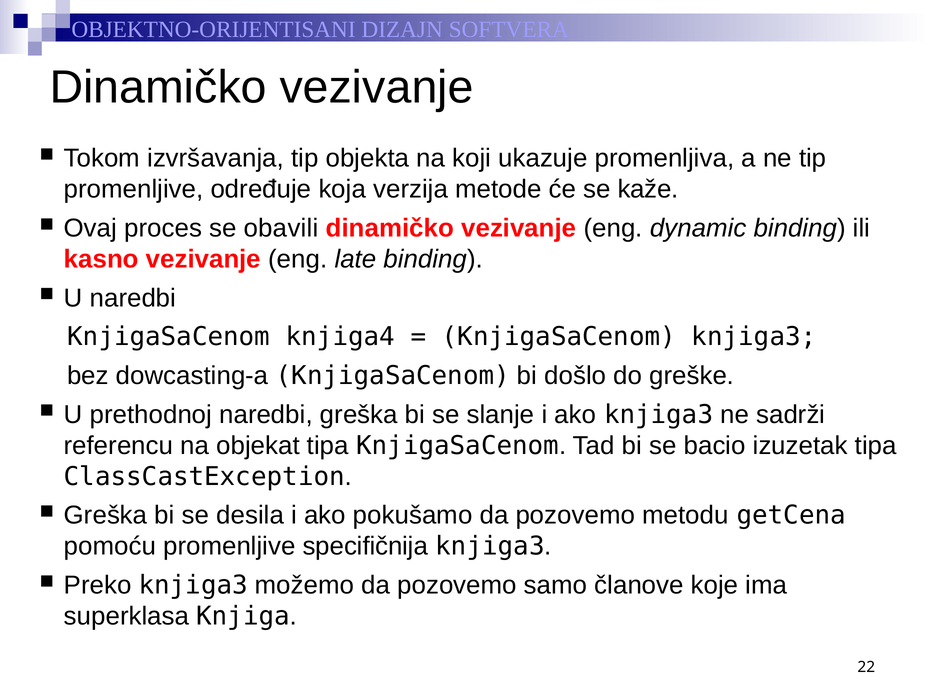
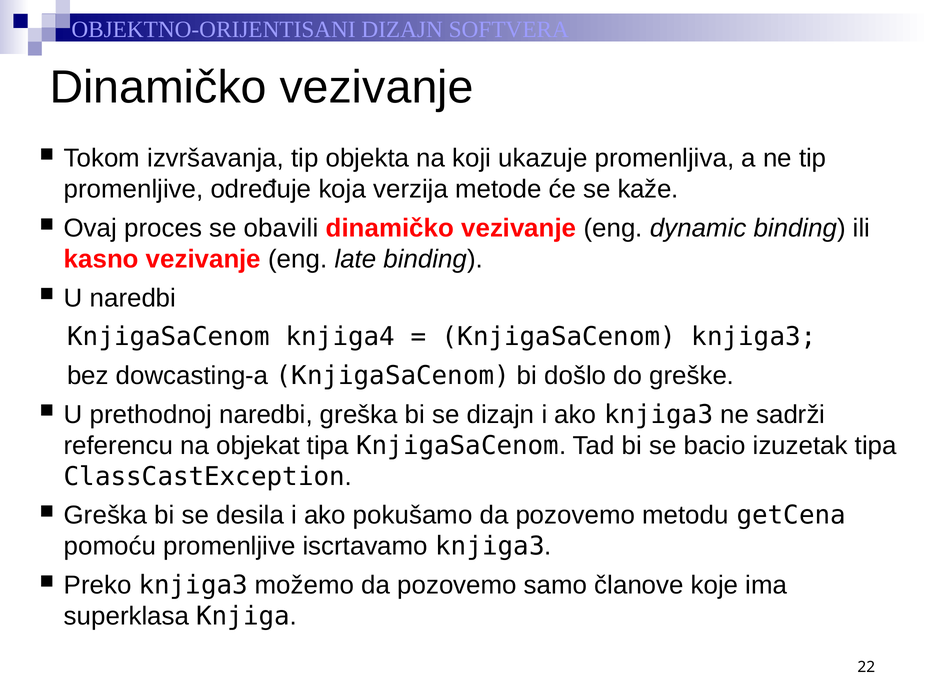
se slanje: slanje -> dizajn (501, 415)
specifičnija: specifičnija -> iscrtavamo (365, 547)
